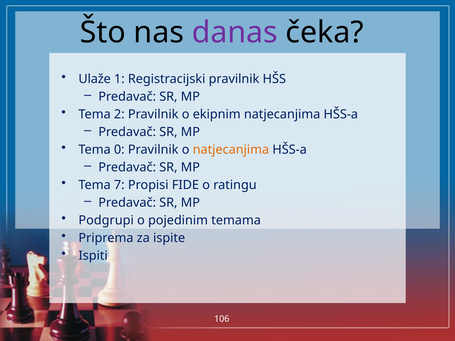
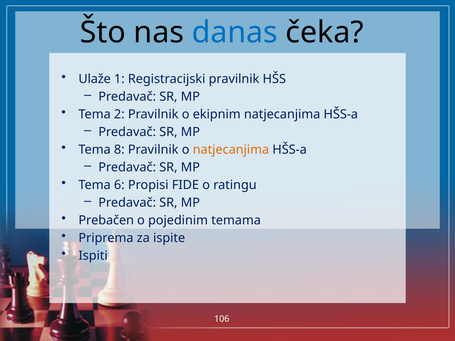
danas colour: purple -> blue (235, 32)
0: 0 -> 8 (119, 150)
7: 7 -> 6 (119, 185)
Podgrupi: Podgrupi -> Prebačen (106, 221)
